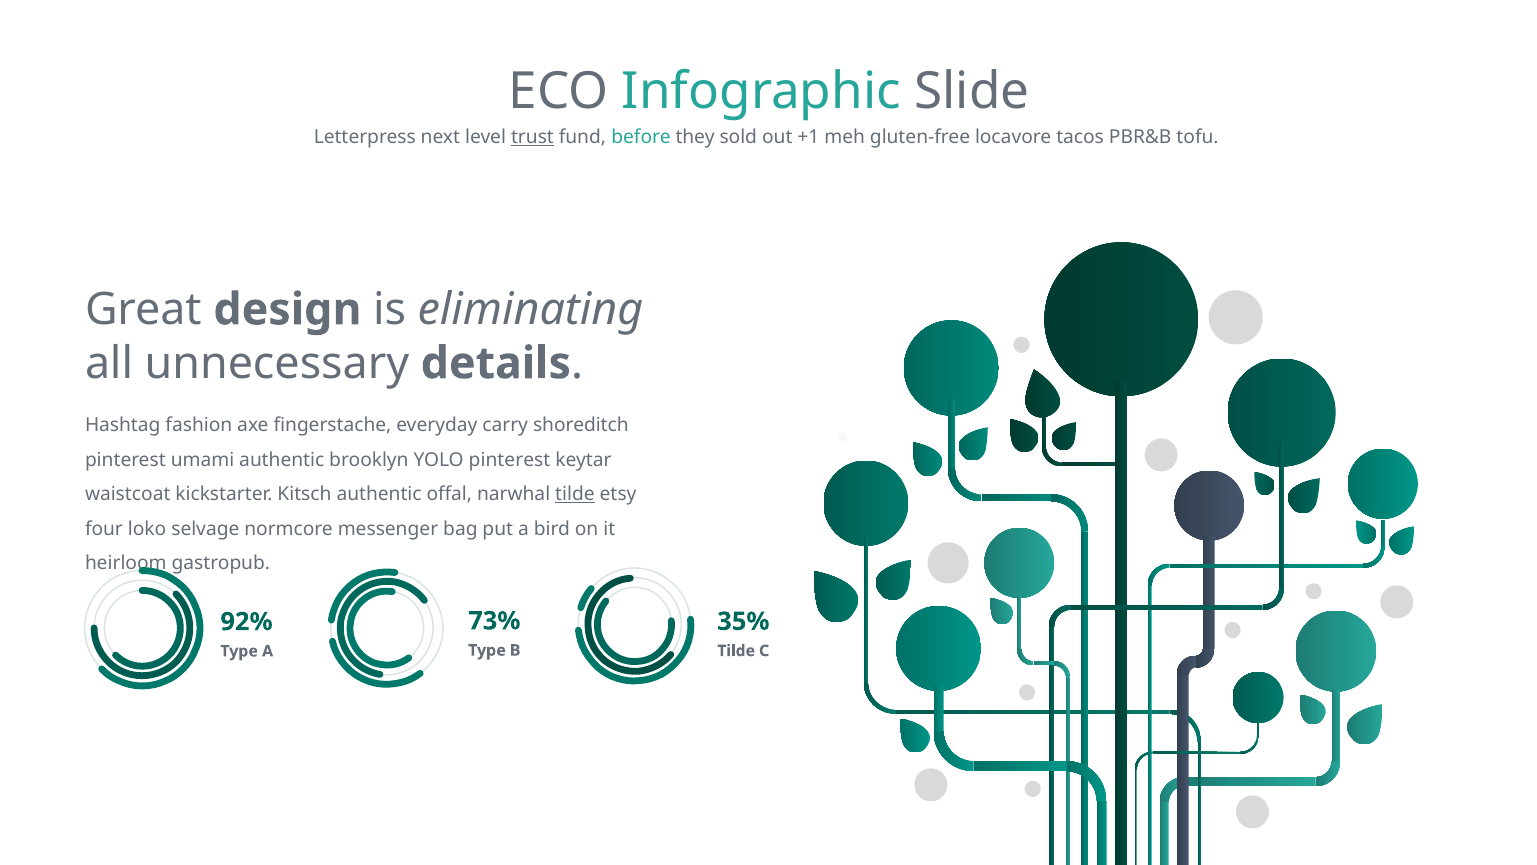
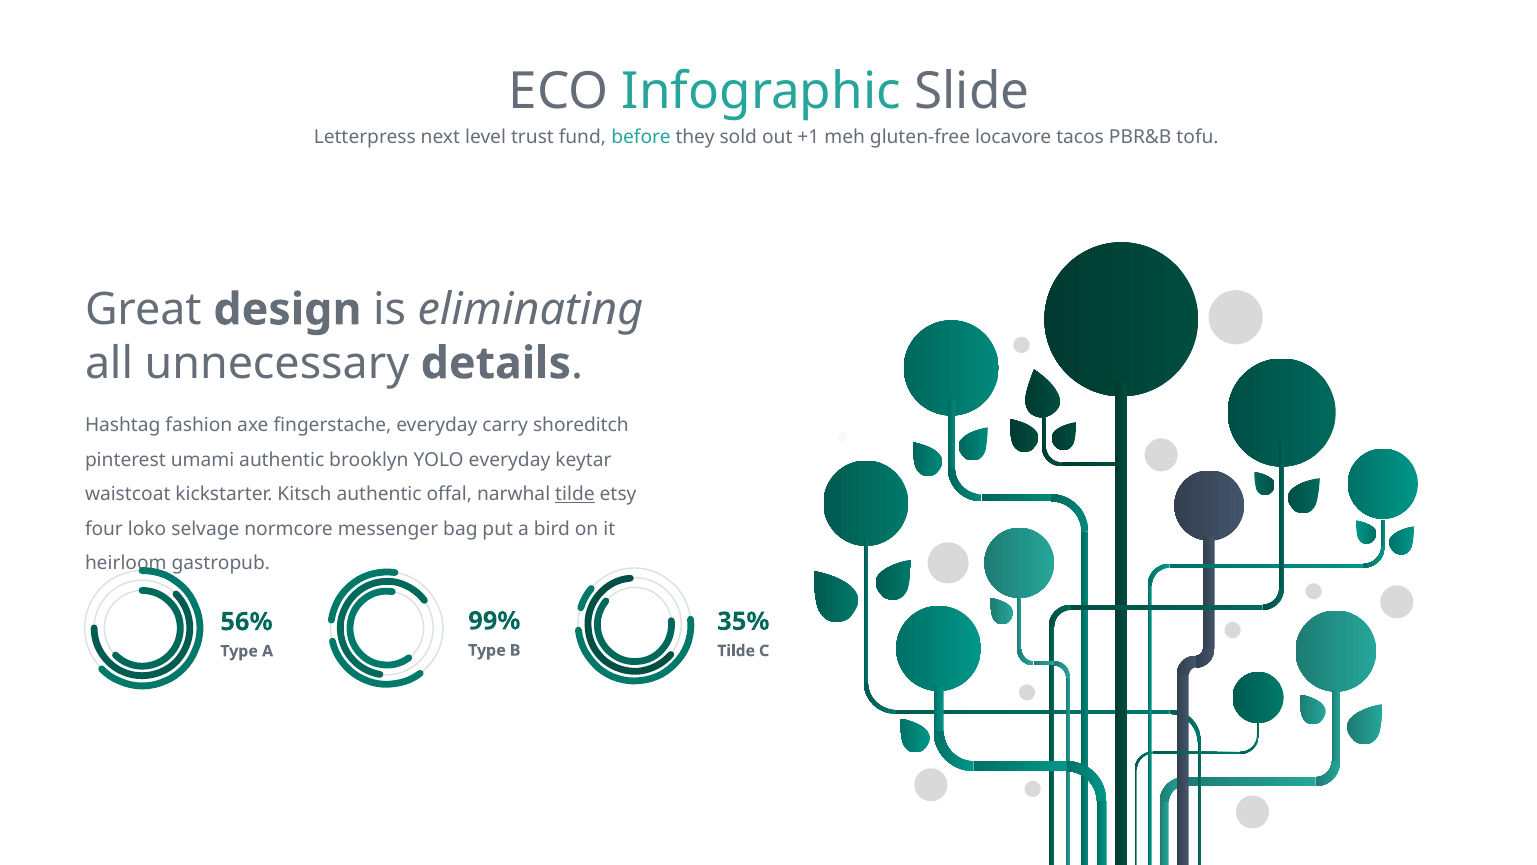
trust underline: present -> none (532, 137)
YOLO pinterest: pinterest -> everyday (510, 459)
73%: 73% -> 99% (494, 621)
92%: 92% -> 56% (246, 621)
